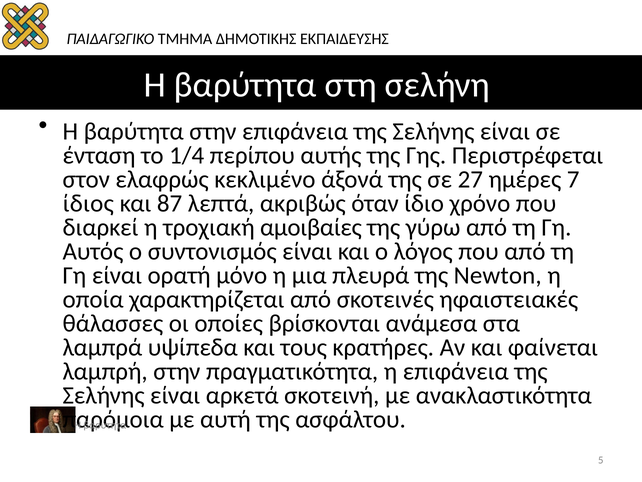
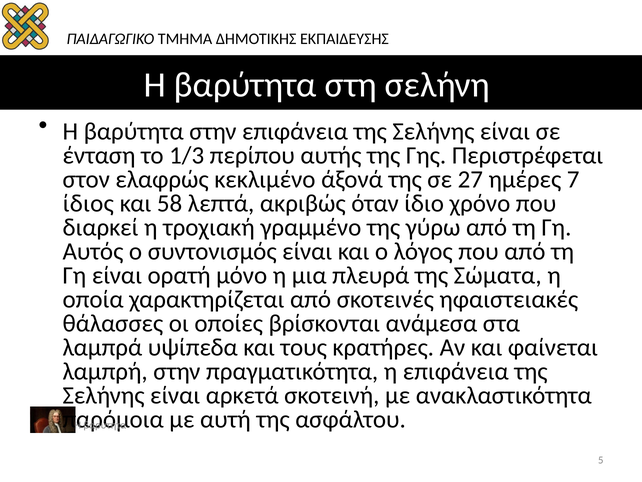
1/4: 1/4 -> 1/3 (187, 155)
87: 87 -> 58 (170, 203)
αμοιβαίες: αμοιβαίες -> γραμμένο (311, 227)
Newton: Newton -> Σώματα (498, 275)
